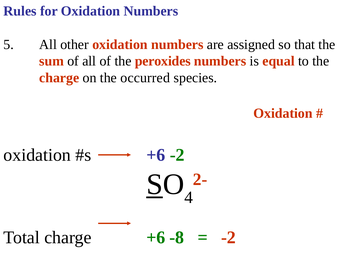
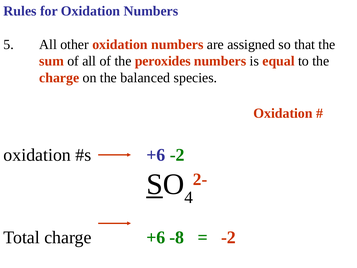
occurred: occurred -> balanced (145, 78)
